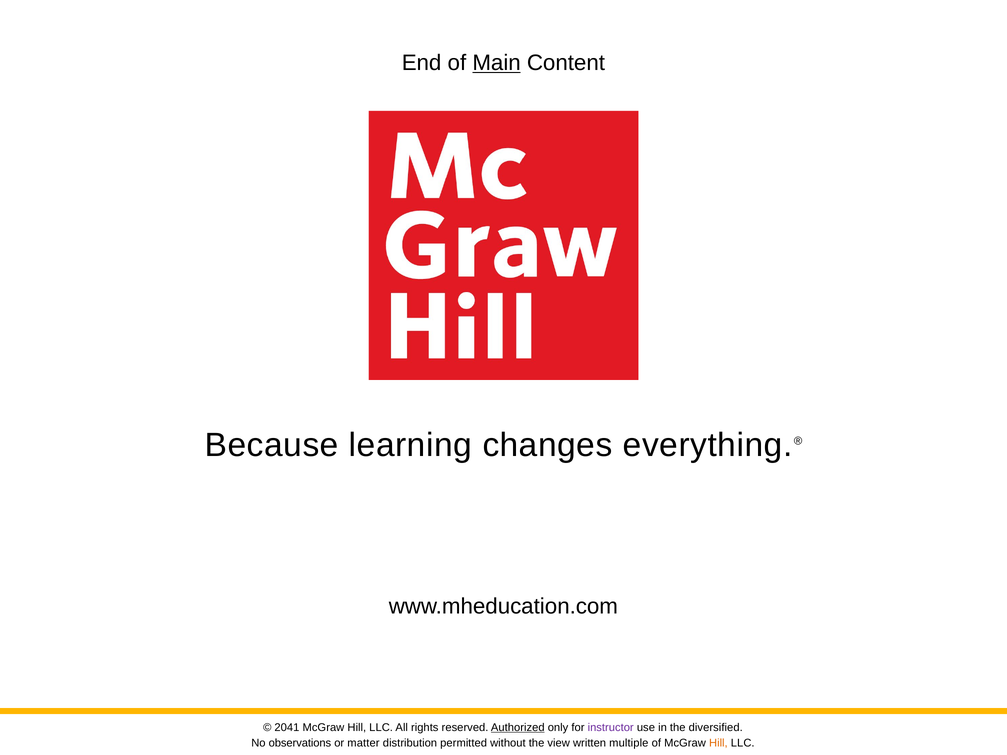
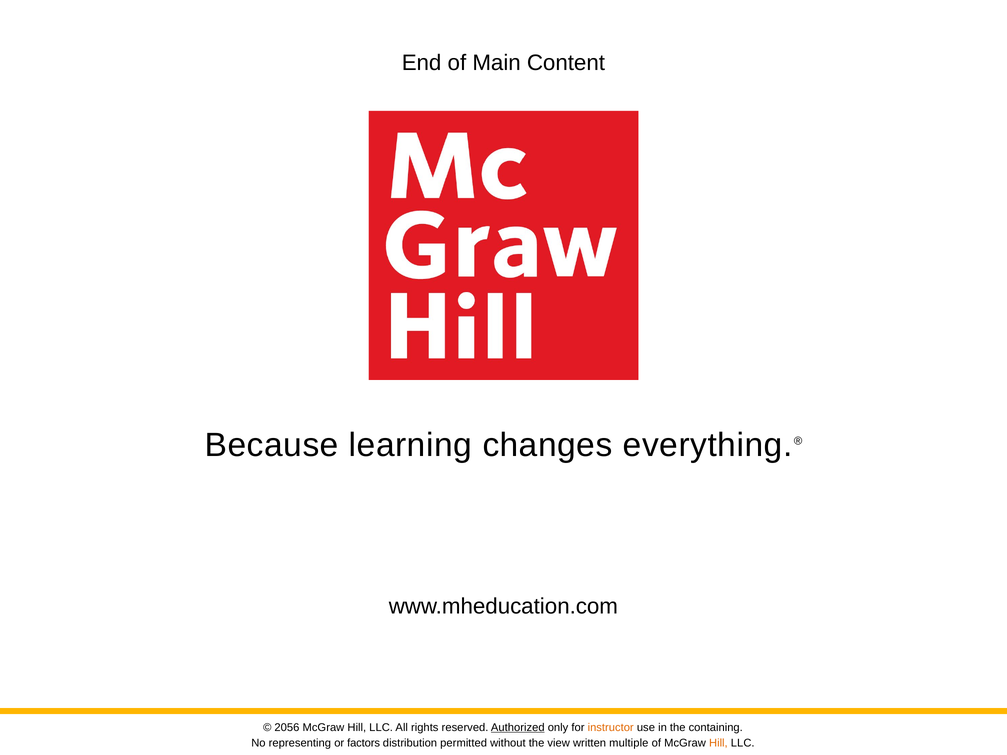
Main underline: present -> none (497, 63)
2041: 2041 -> 2056 (287, 728)
instructor colour: purple -> orange (611, 728)
diversified: diversified -> containing (716, 728)
observations: observations -> representing (300, 743)
matter: matter -> factors (364, 743)
